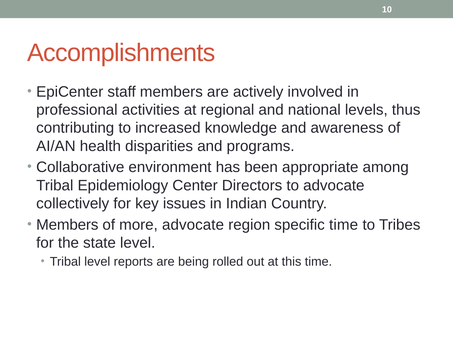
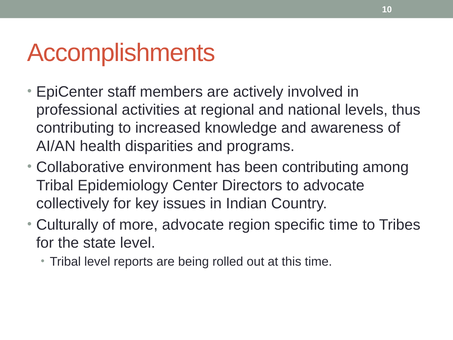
been appropriate: appropriate -> contributing (320, 167)
Members: Members -> Culturally (67, 225)
